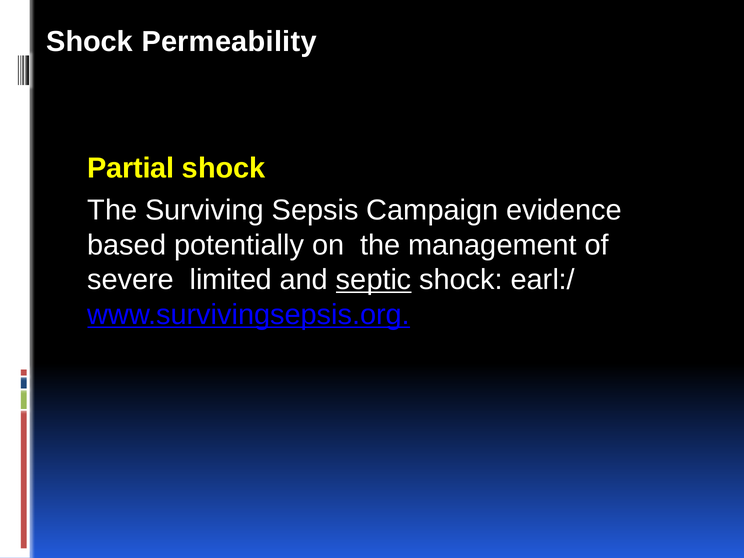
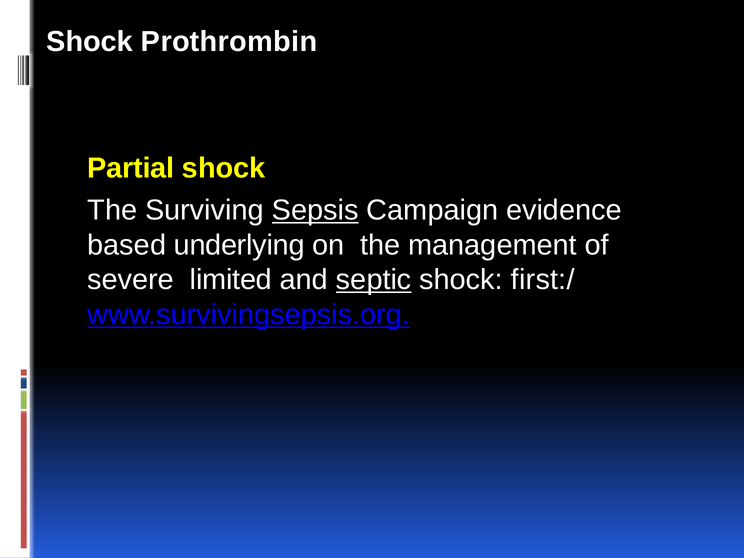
Permeability: Permeability -> Prothrombin (229, 42)
Sepsis underline: none -> present (315, 210)
potentially: potentially -> underlying (239, 245)
earl:/: earl:/ -> first:/ (543, 280)
